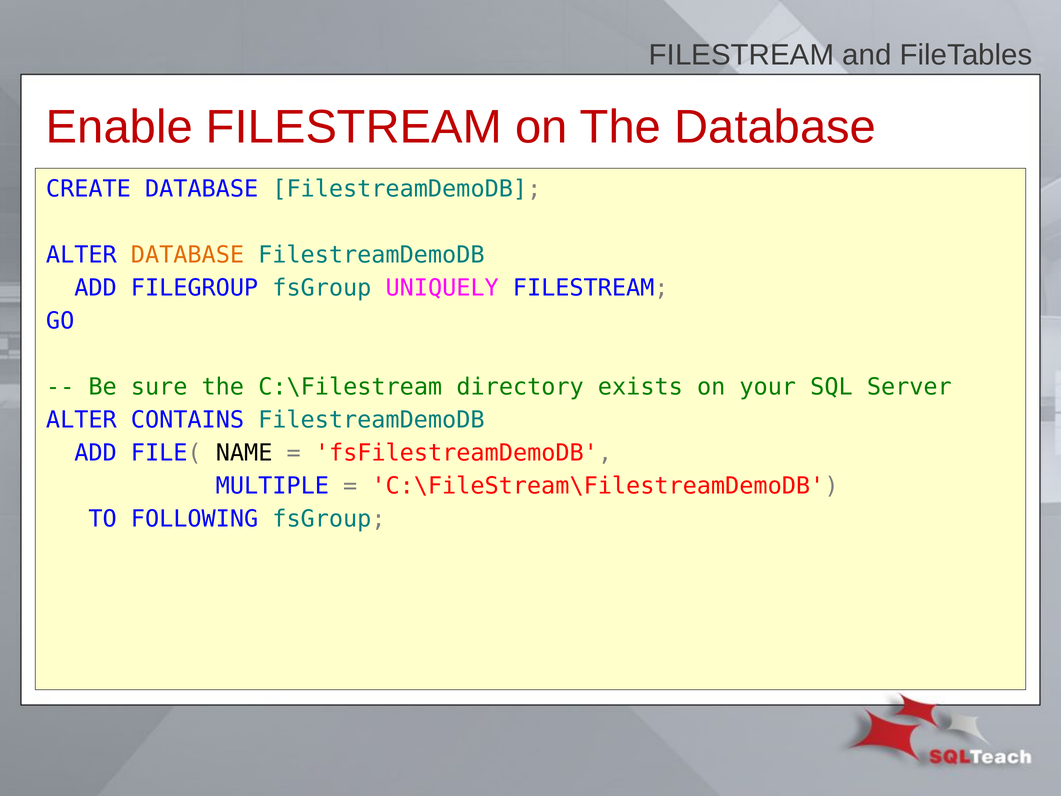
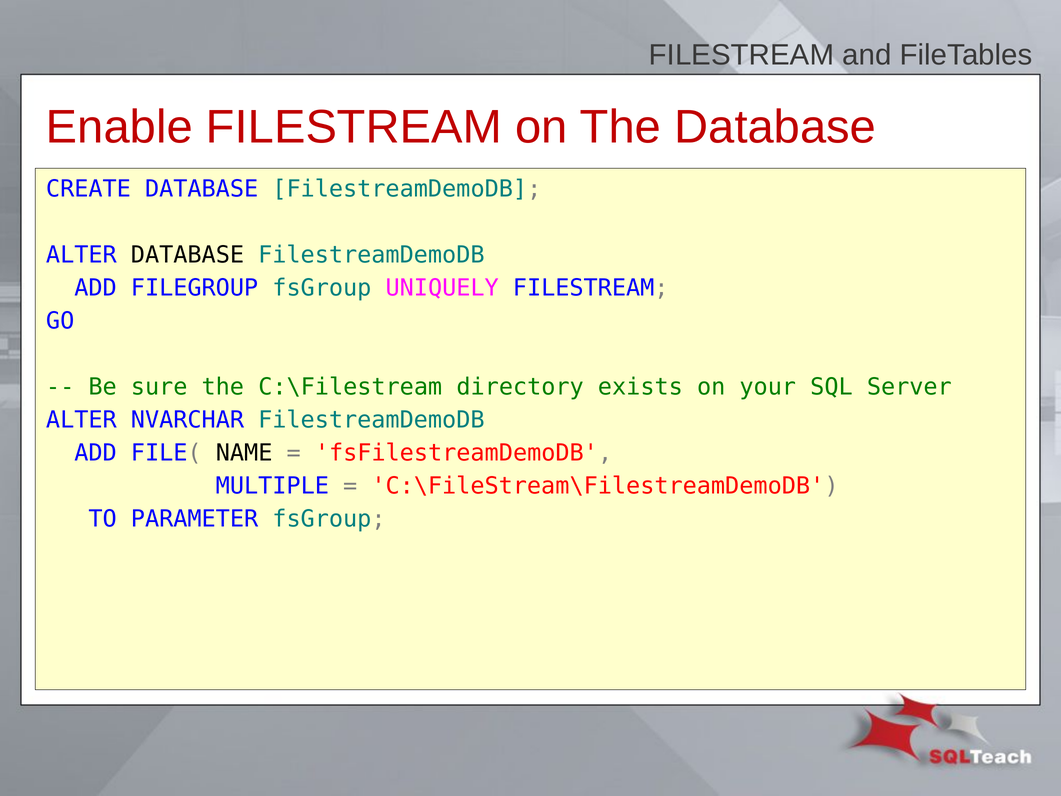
DATABASE colour: orange -> black (187, 255)
CONTAINS: CONTAINS -> NVARCHAR (187, 420)
FOLLOWING: FOLLOWING -> PARAMETER (195, 519)
